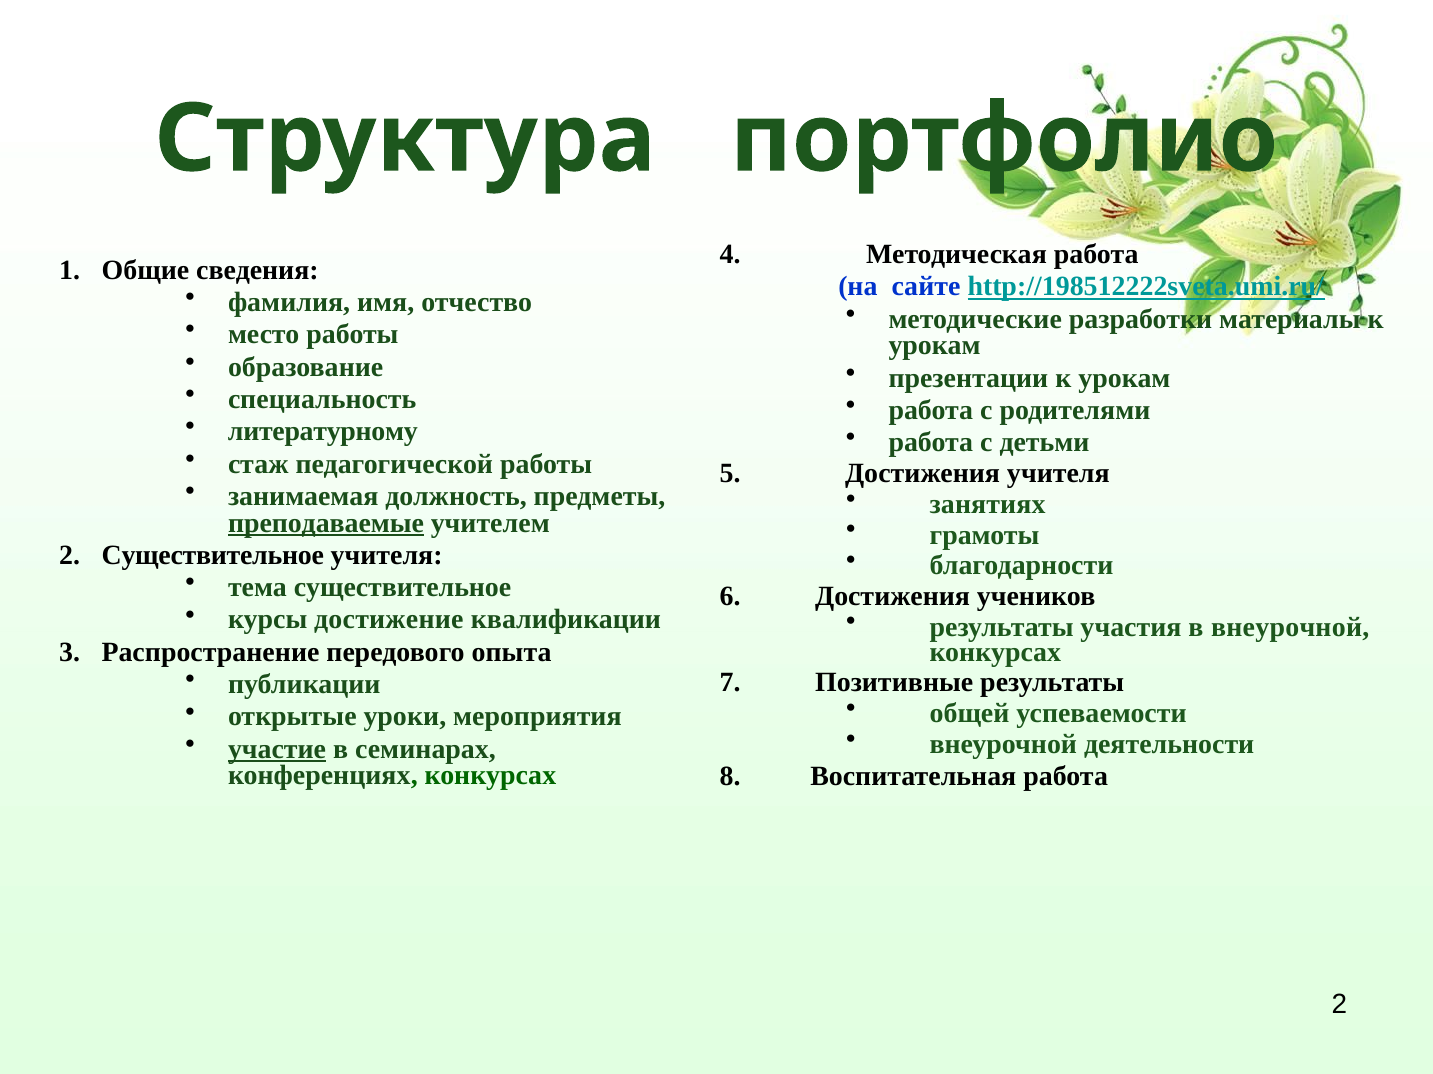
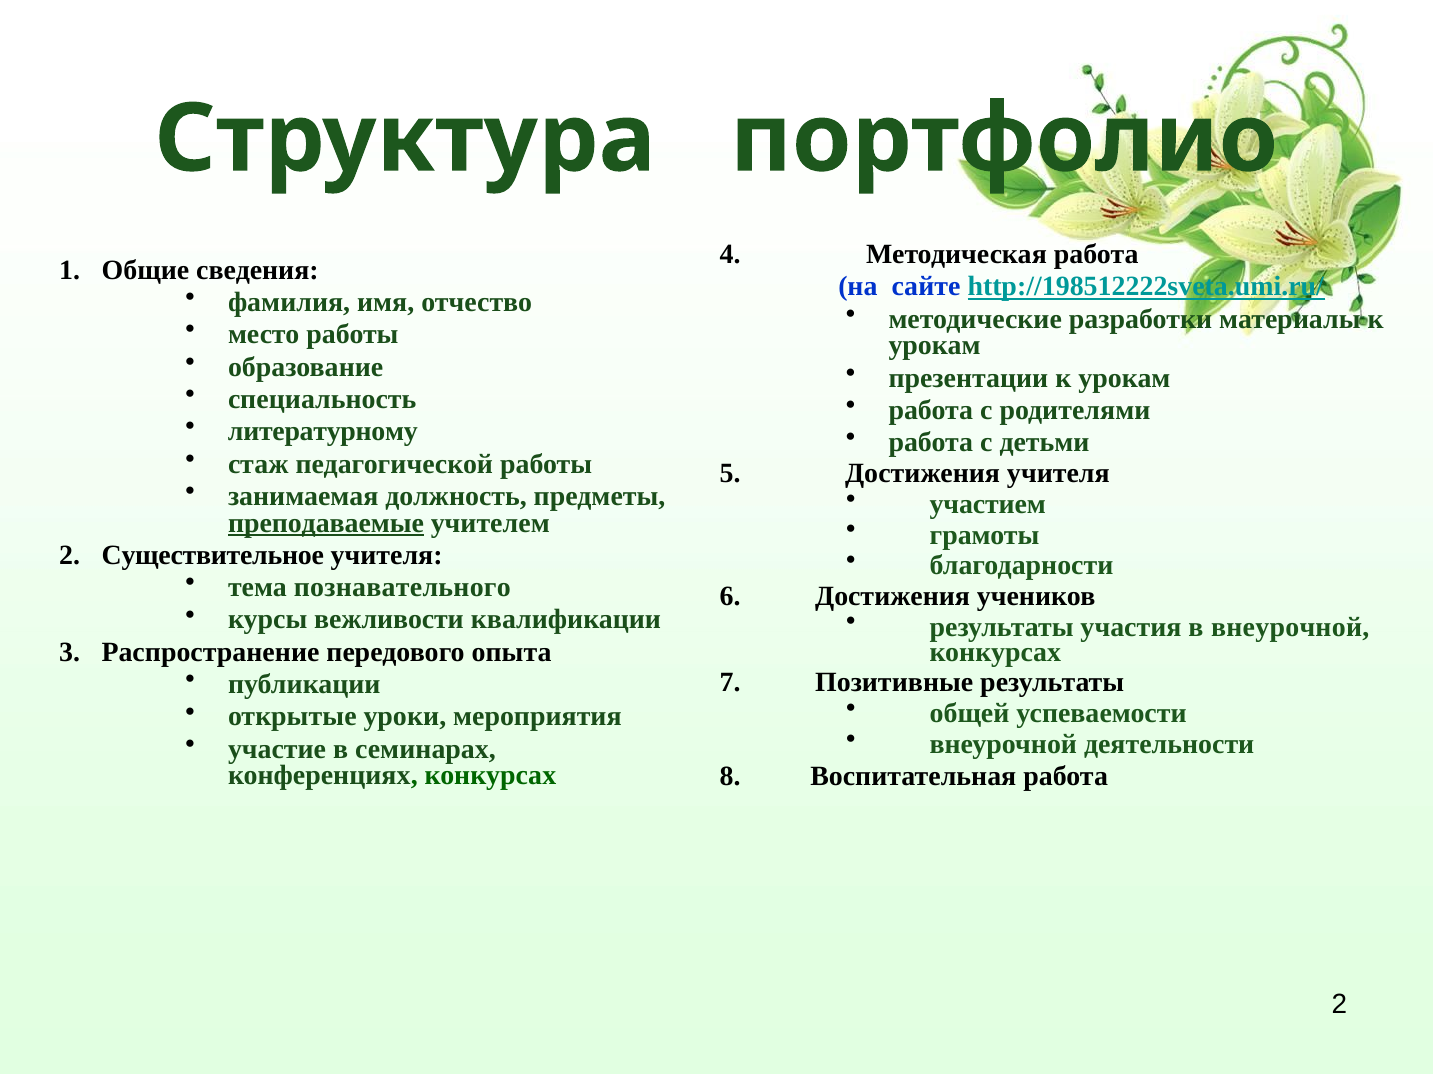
занятиях: занятиях -> участием (988, 505)
тема существительное: существительное -> познавательного (402, 588)
достижение: достижение -> вежливости (389, 620)
участие underline: present -> none (277, 750)
